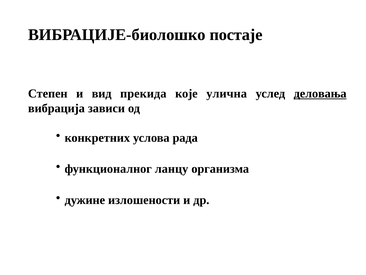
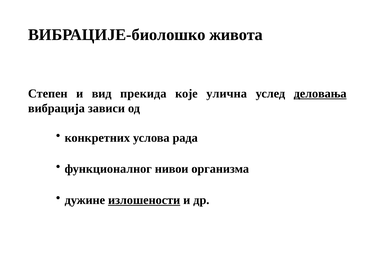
постаје: постаје -> живота (236, 35)
ланцу: ланцу -> нивои (172, 169)
излошености underline: none -> present (144, 200)
